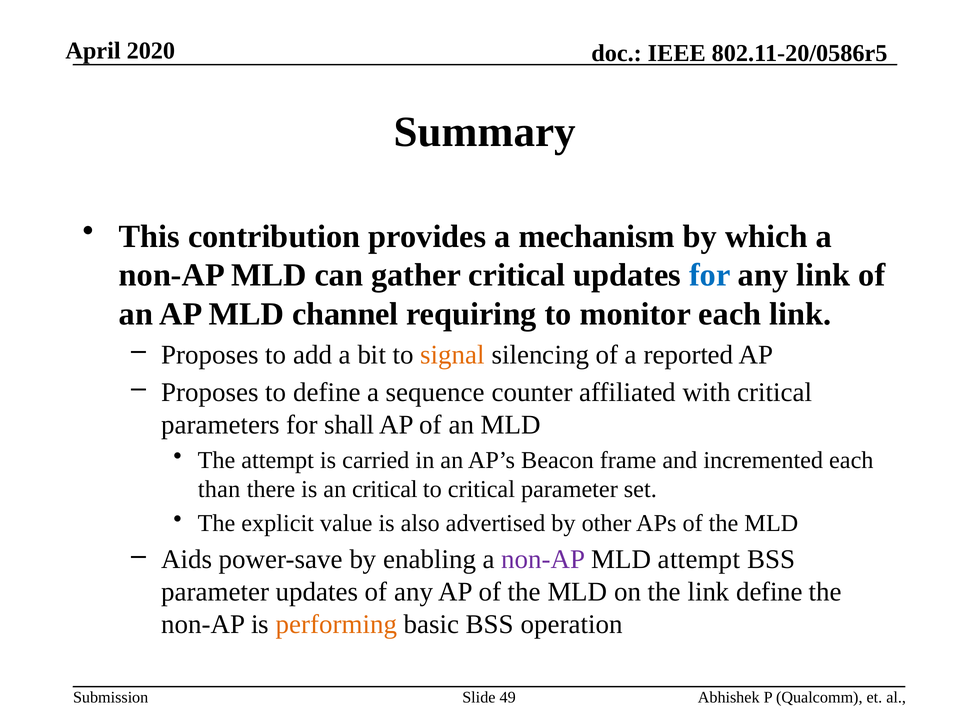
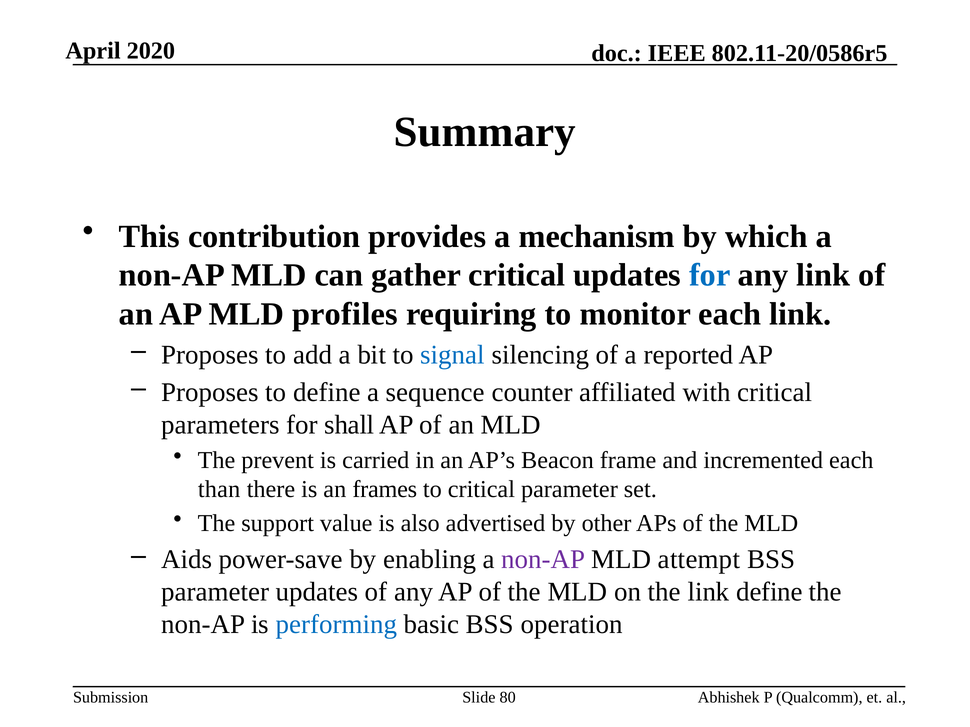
channel: channel -> profiles (345, 314)
signal colour: orange -> blue (453, 355)
The attempt: attempt -> prevent (278, 460)
an critical: critical -> frames (385, 490)
explicit: explicit -> support (278, 524)
performing colour: orange -> blue (336, 625)
49: 49 -> 80 (508, 698)
